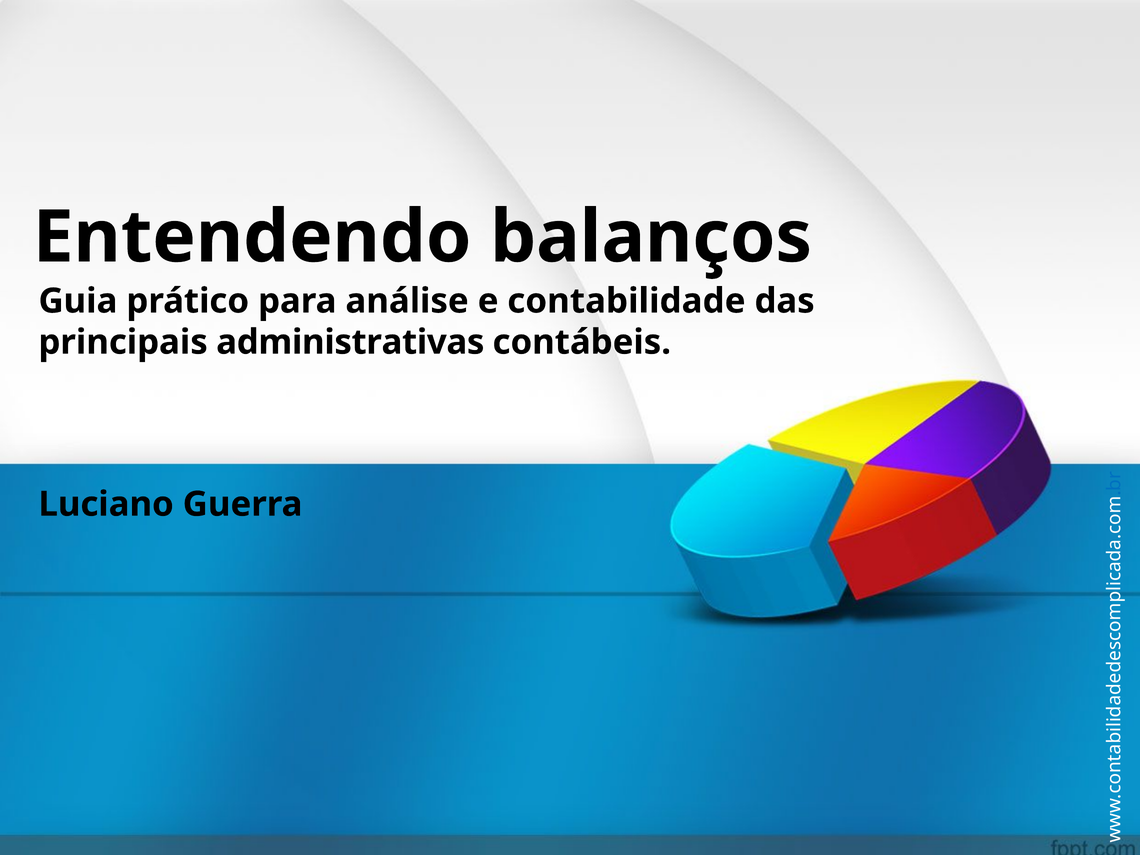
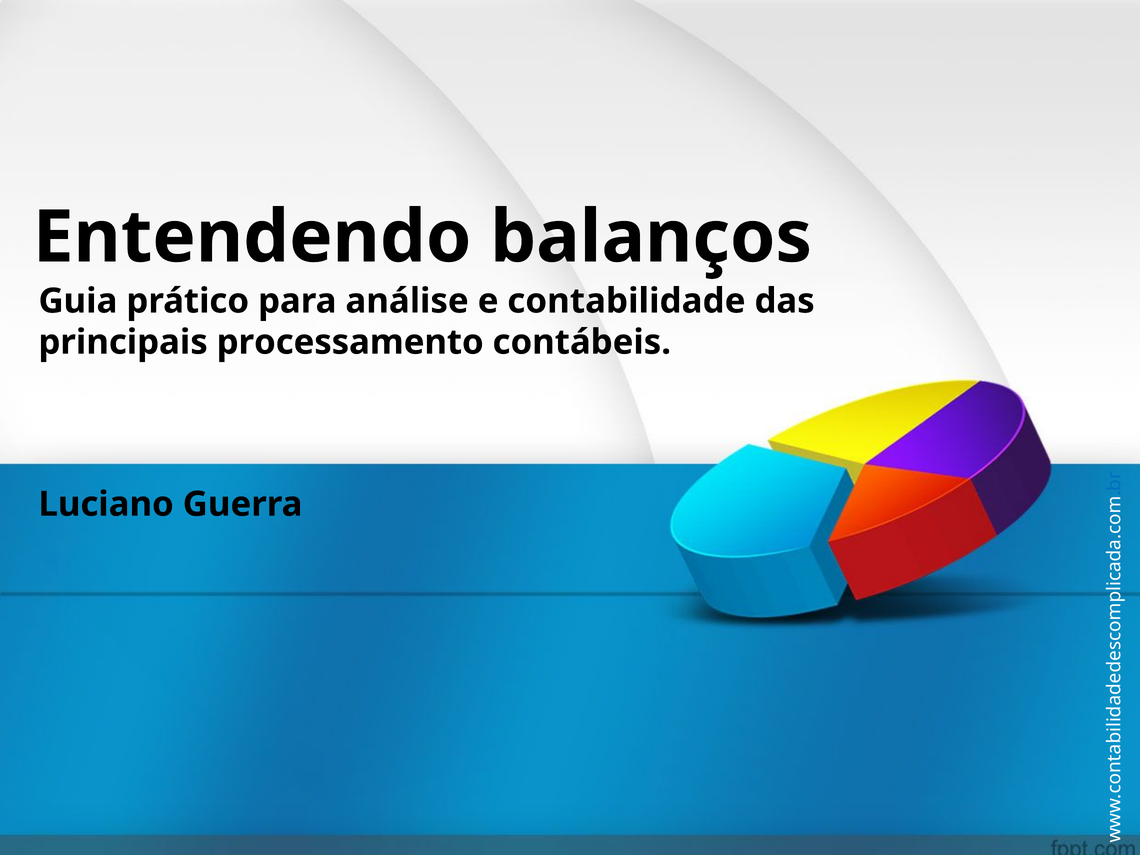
administrativas: administrativas -> processamento (350, 342)
